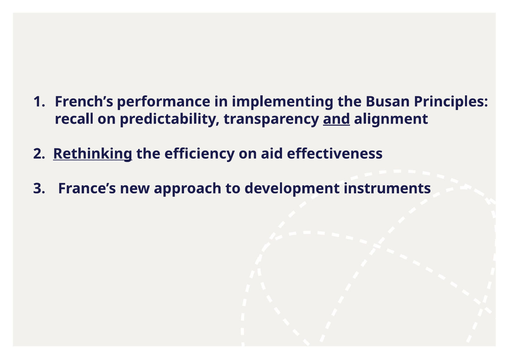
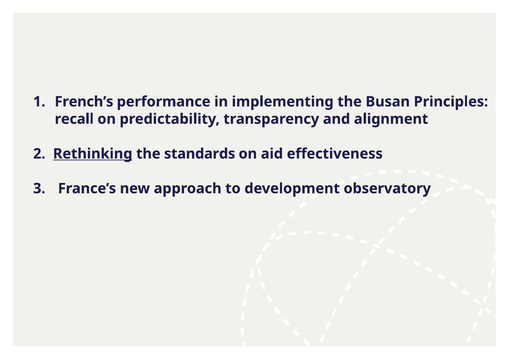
and underline: present -> none (337, 119)
efficiency: efficiency -> standards (200, 154)
instruments: instruments -> observatory (387, 189)
